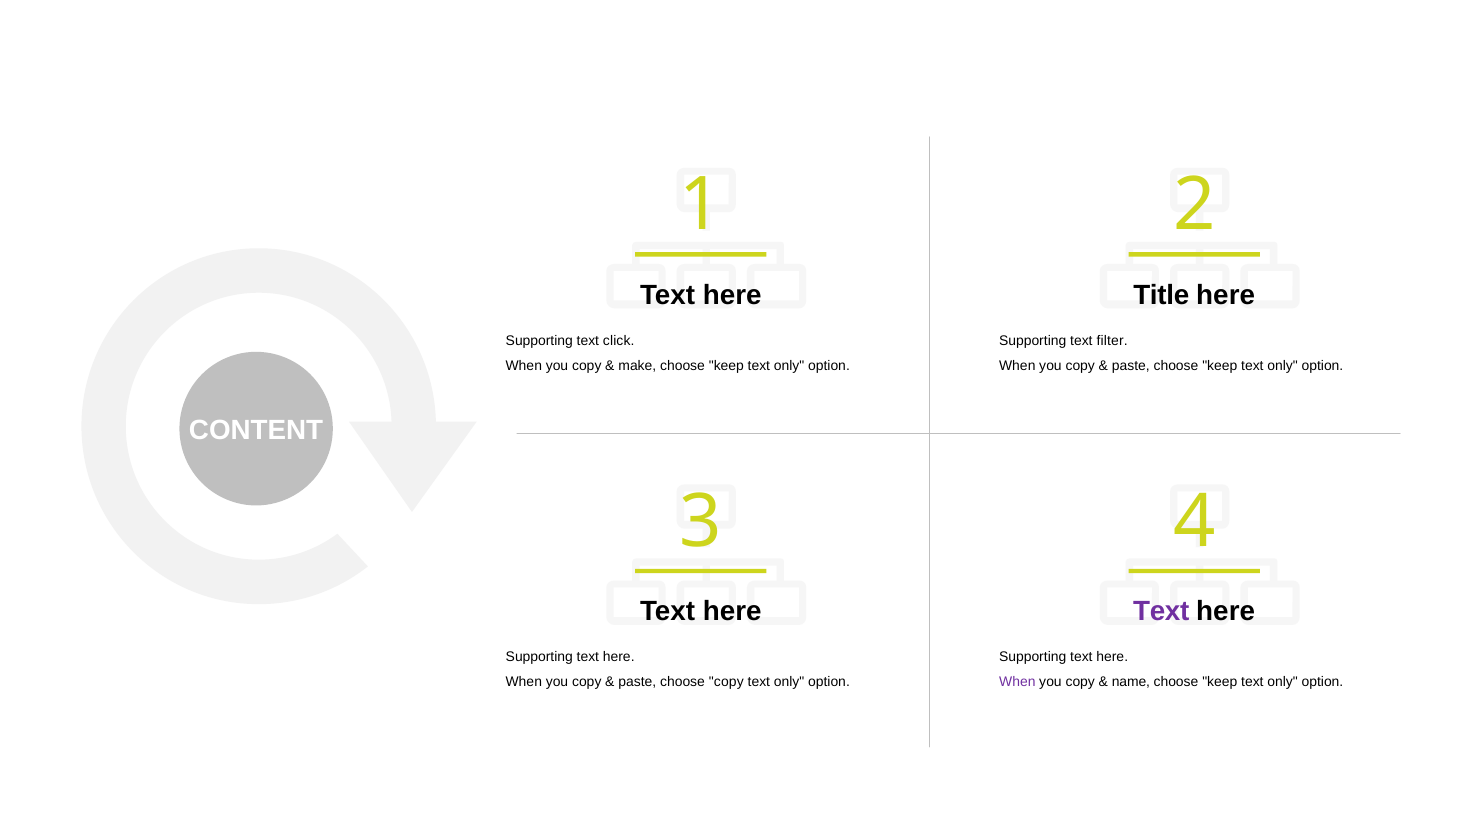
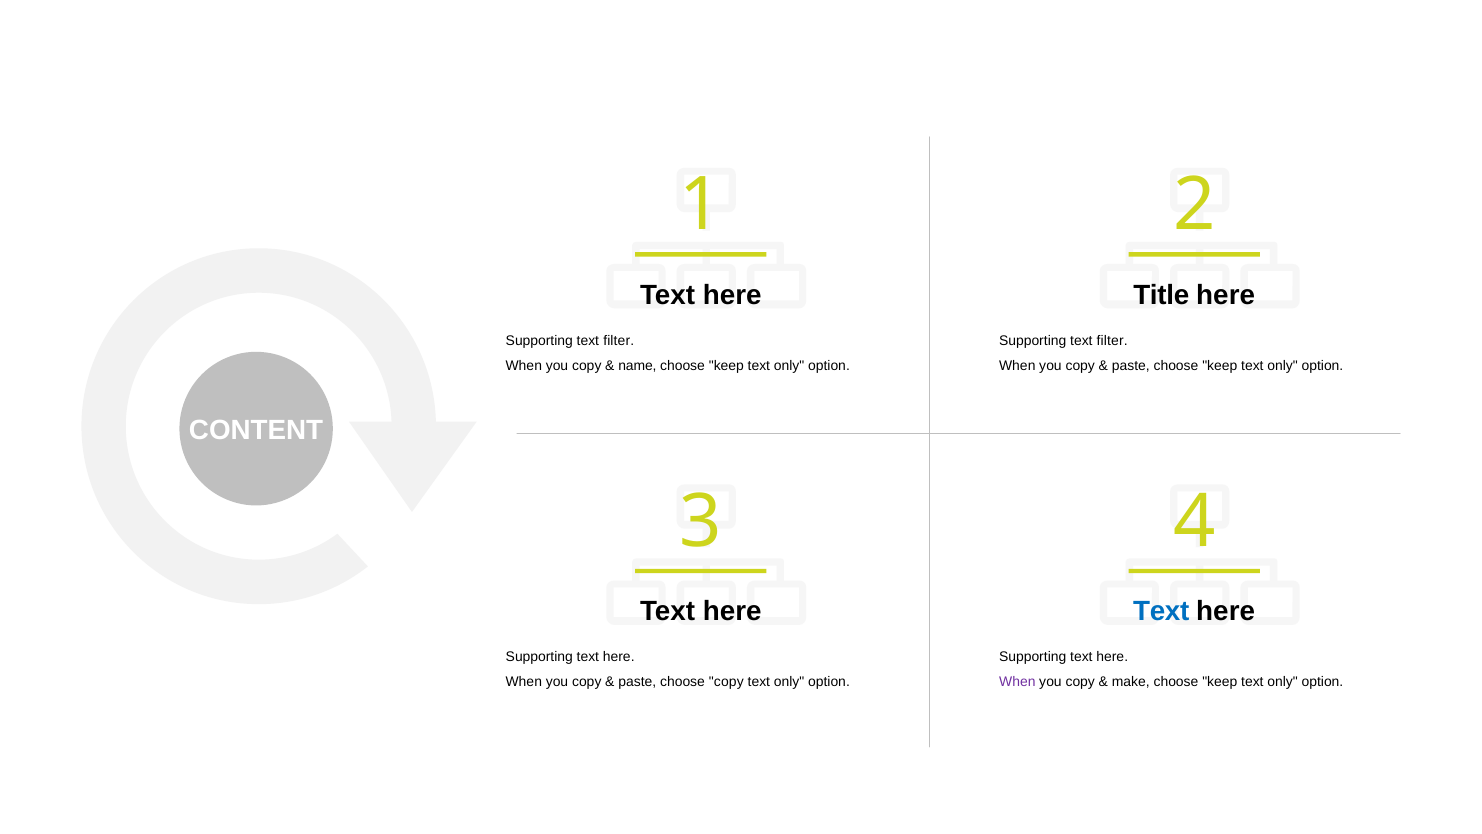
click: click -> filter (619, 340)
make: make -> name (637, 365)
Text colour: purple -> blue (1161, 611)
name: name -> make (1131, 682)
